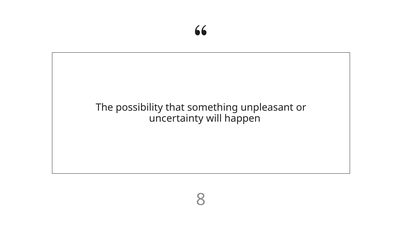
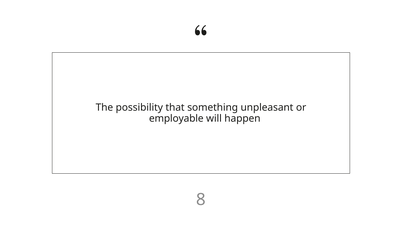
uncertainty: uncertainty -> employable (176, 118)
